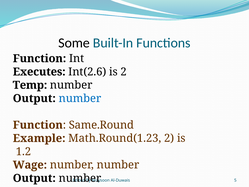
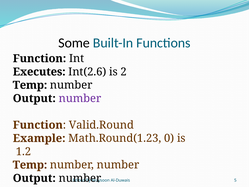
number colour: blue -> purple (80, 98)
Same.Round: Same.Round -> Valid.Round (101, 125)
Math.Round(1.23 2: 2 -> 0 (169, 138)
Wage: Wage -> Temp (30, 165)
